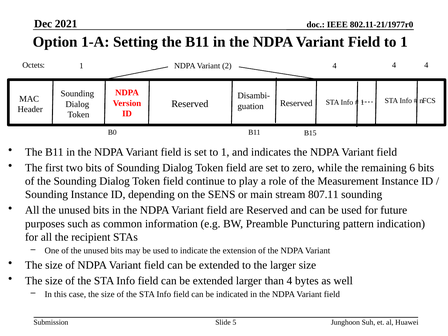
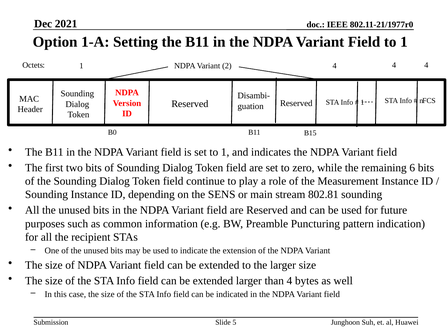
807.11: 807.11 -> 802.81 (323, 195)
